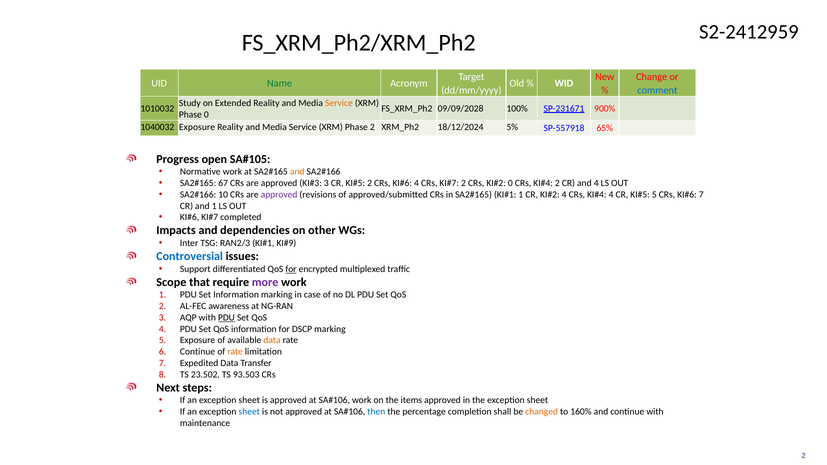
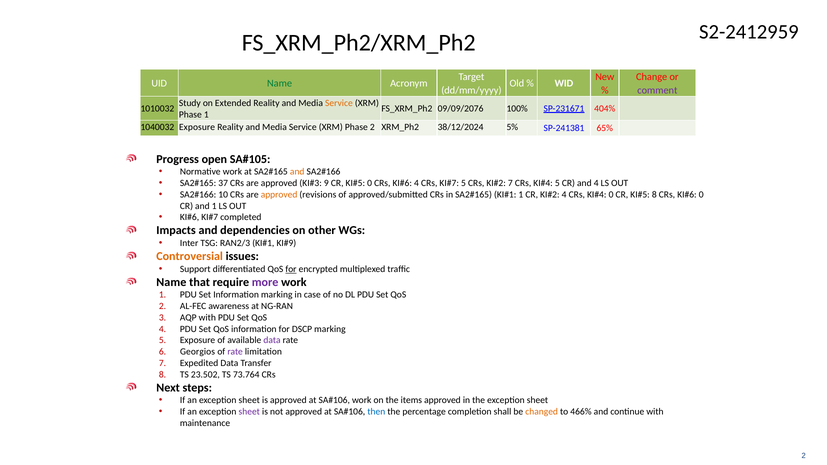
comment colour: blue -> purple (657, 90)
09/09/2028: 09/09/2028 -> 09/09/2076 (461, 109)
900%: 900% -> 404% (605, 109)
Phase 0: 0 -> 1 (206, 115)
18/12/2024: 18/12/2024 -> 38/12/2024 (461, 127)
SP-557918: SP-557918 -> SP-241381 (564, 128)
67: 67 -> 37 (223, 183)
3: 3 -> 9 (326, 183)
2: 2 -> 0 (370, 183)
2: 2 -> 5 (463, 183)
0: 0 -> 7 (510, 183)
2: 2 -> 5 (557, 183)
approved colour: purple -> orange (279, 195)
4: 4 -> 0 (611, 195)
5: 5 -> 8 (654, 195)
7: 7 -> 0 (701, 195)
Controversial colour: blue -> orange (190, 256)
Scope: Scope -> Name (171, 282)
PDU underline: present -> none (226, 318)
data colour: orange -> purple (272, 340)
6 Continue: Continue -> Georgios (198, 352)
rate colour: orange -> purple (235, 352)
93.503: 93.503 -> 73.764 (246, 375)
sheet colour: blue -> purple (249, 412)
160%: 160% -> 466% (581, 412)
